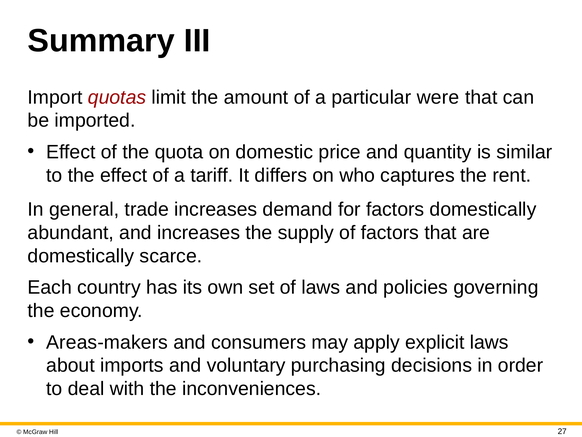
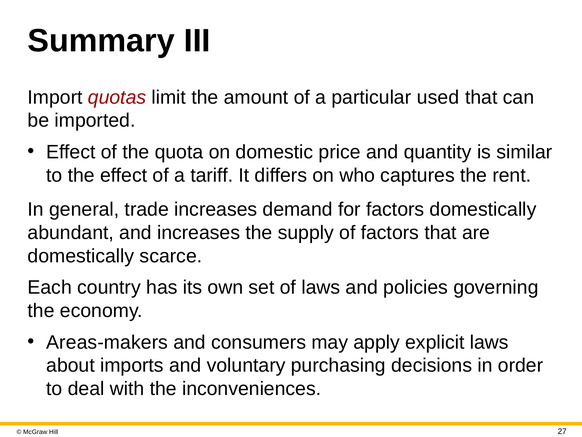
were: were -> used (438, 97)
